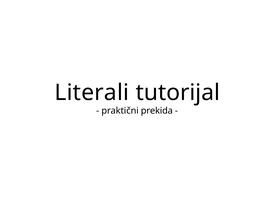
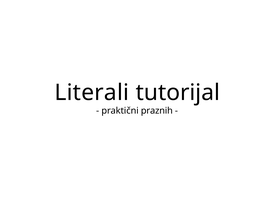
prekida: prekida -> praznih (157, 111)
